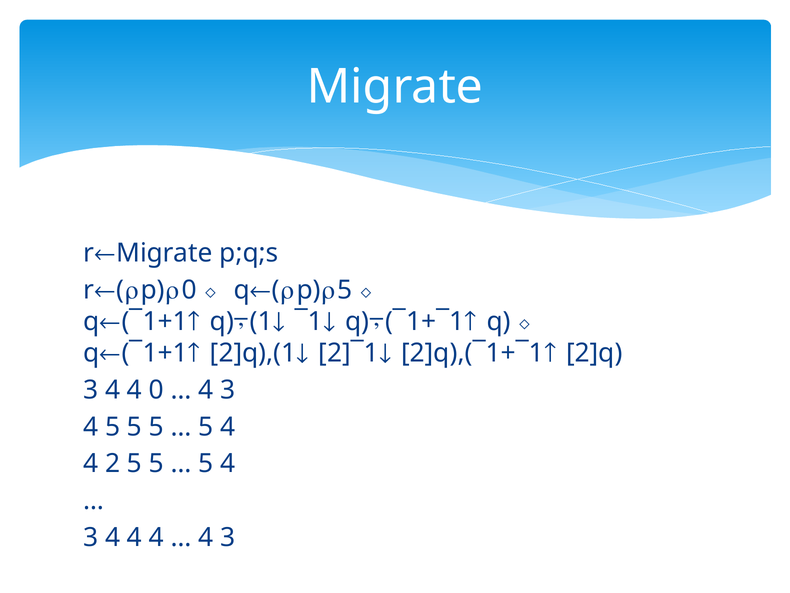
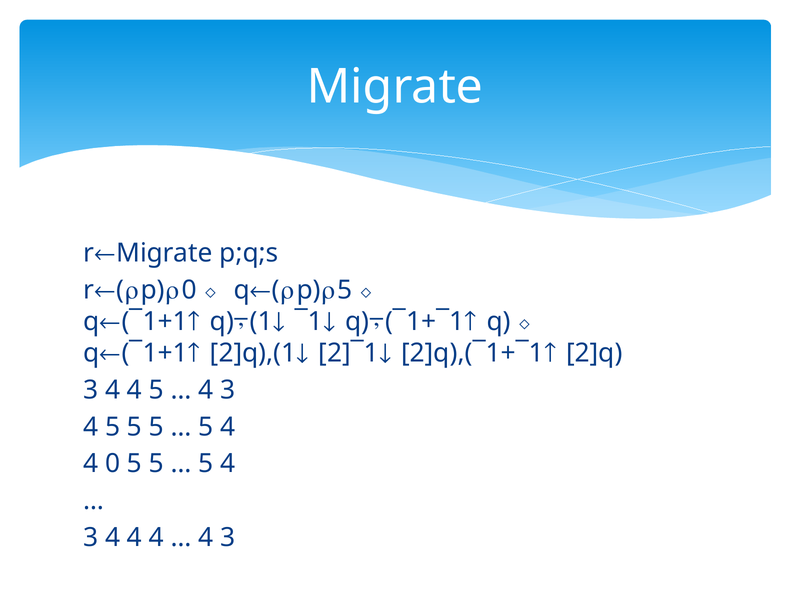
4 4 0: 0 -> 5 (156, 390)
4 2: 2 -> 0 (113, 463)
